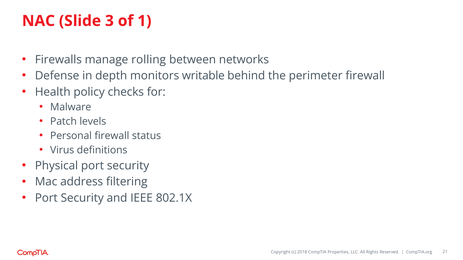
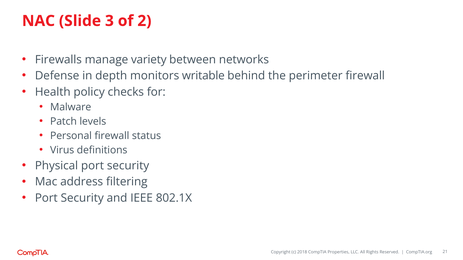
1: 1 -> 2 (144, 21)
rolling: rolling -> variety (149, 60)
